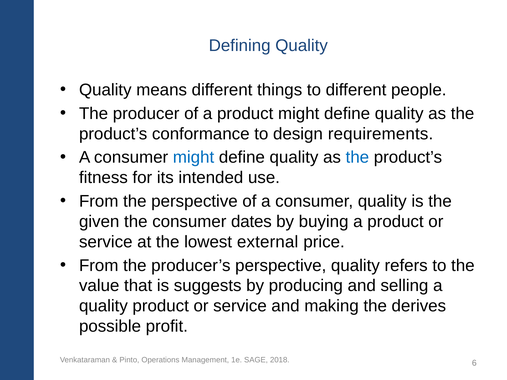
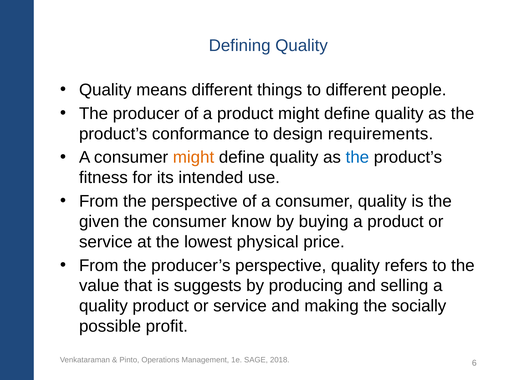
might colour: blue -> orange (194, 157)
dates: dates -> know (251, 222)
external: external -> physical (268, 242)
derives: derives -> socially (419, 306)
